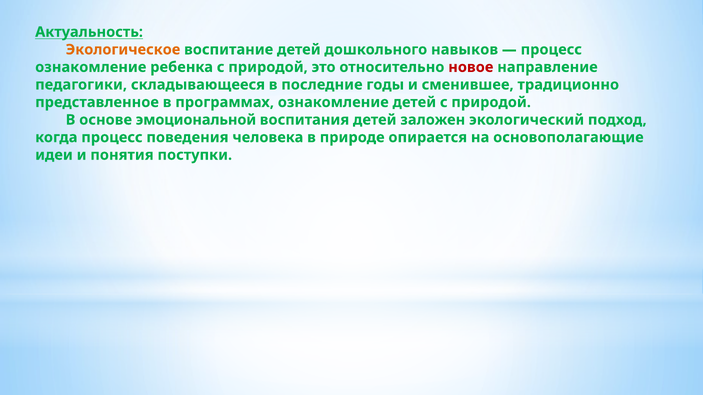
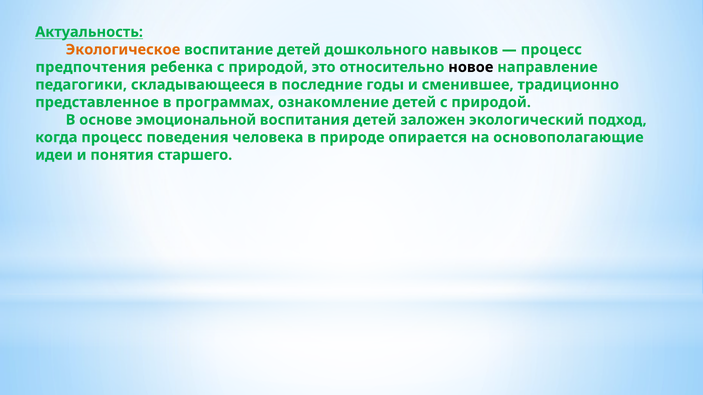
ознакомление: ознакомление -> предпочтения (91, 67)
новое colour: red -> black (471, 67)
поступки: поступки -> старшего (195, 155)
